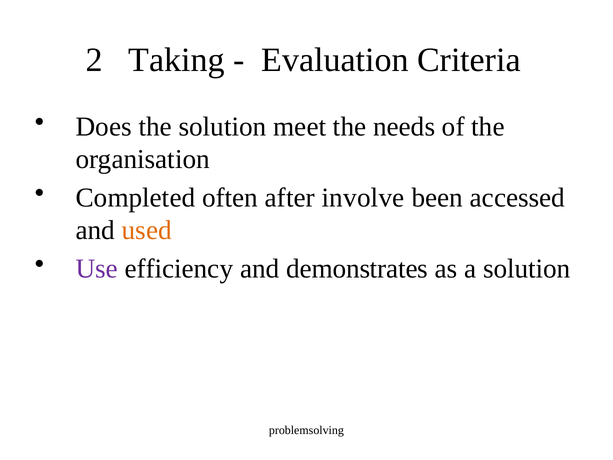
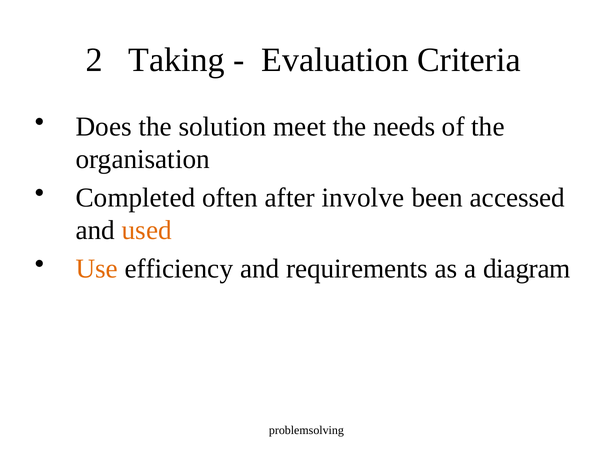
Use colour: purple -> orange (97, 268)
demonstrates: demonstrates -> requirements (357, 268)
a solution: solution -> diagram (527, 268)
